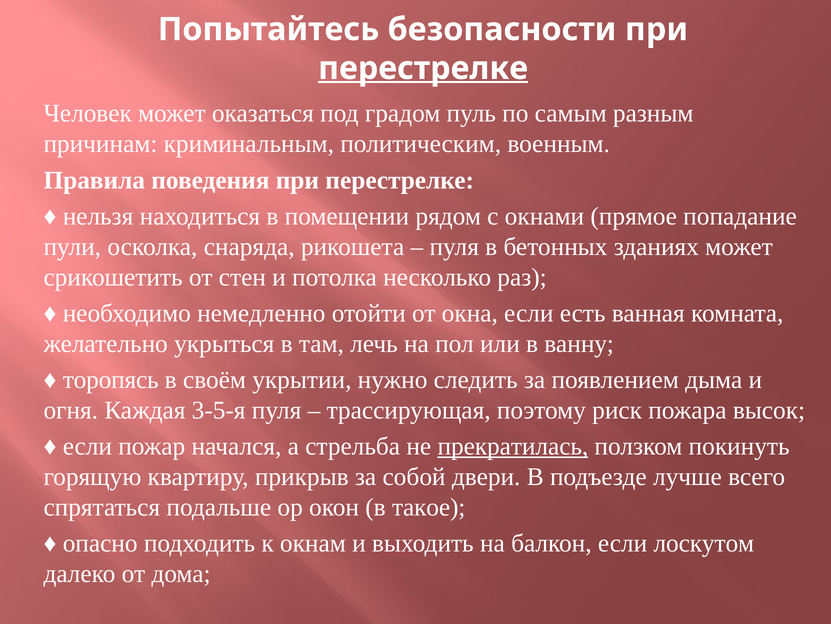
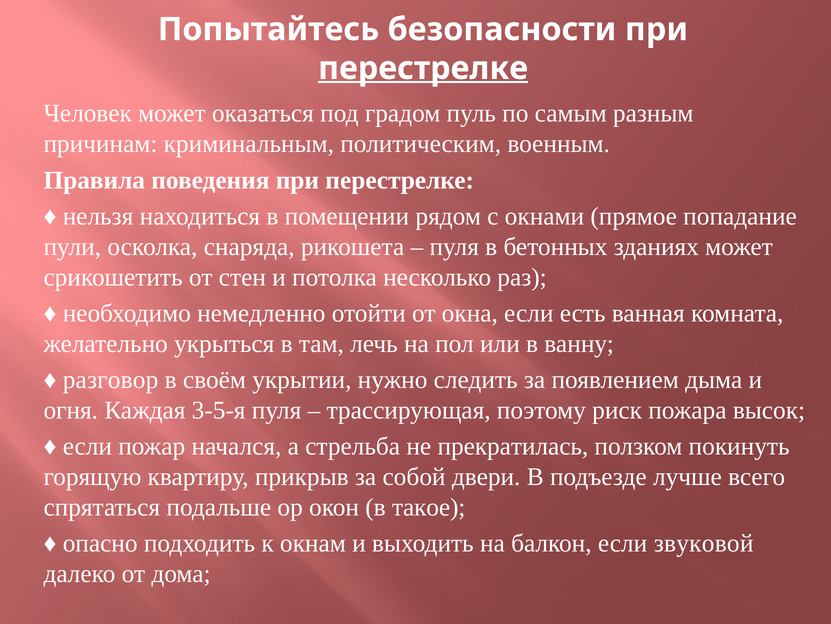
торопясь: торопясь -> разговор (111, 379)
прекратилась underline: present -> none (513, 446)
лоскутом: лоскутом -> звуковой (704, 543)
